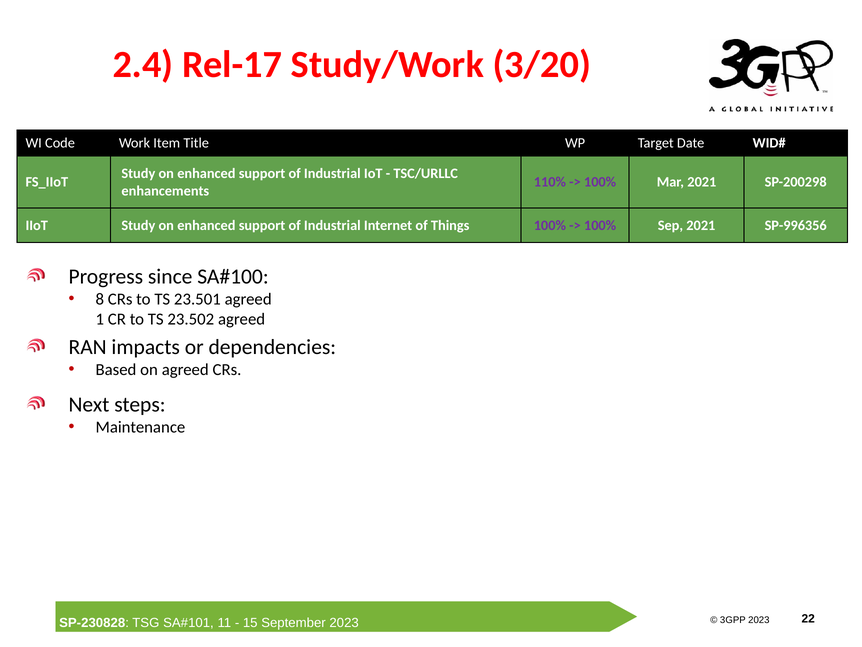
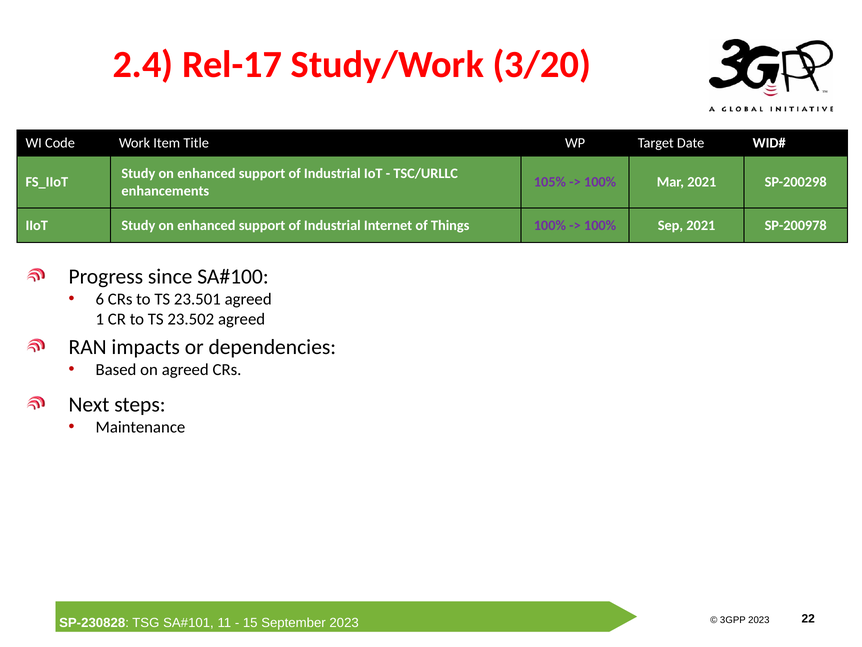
110%: 110% -> 105% (550, 182)
SP-996356: SP-996356 -> SP-200978 (796, 225)
8: 8 -> 6 (100, 299)
